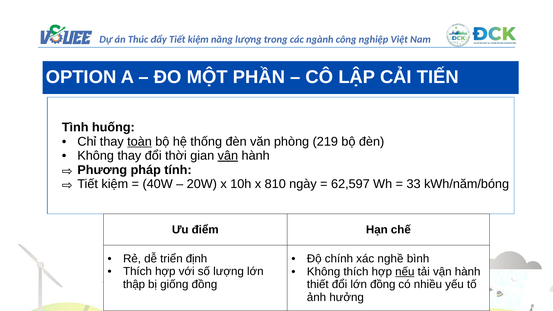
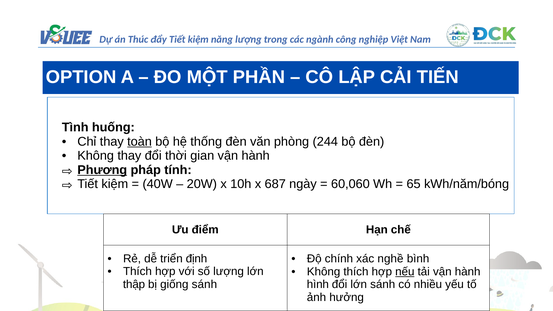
219: 219 -> 244 (325, 142)
vận underline: present -> none (228, 156)
Phương underline: none -> present (102, 170)
810: 810 -> 687 (275, 184)
62,597: 62,597 -> 60,060 (350, 184)
33: 33 -> 65 (414, 184)
giống đồng: đồng -> sánh (204, 284)
thiết: thiết -> hình (318, 285)
lớn đồng: đồng -> sánh (383, 285)
